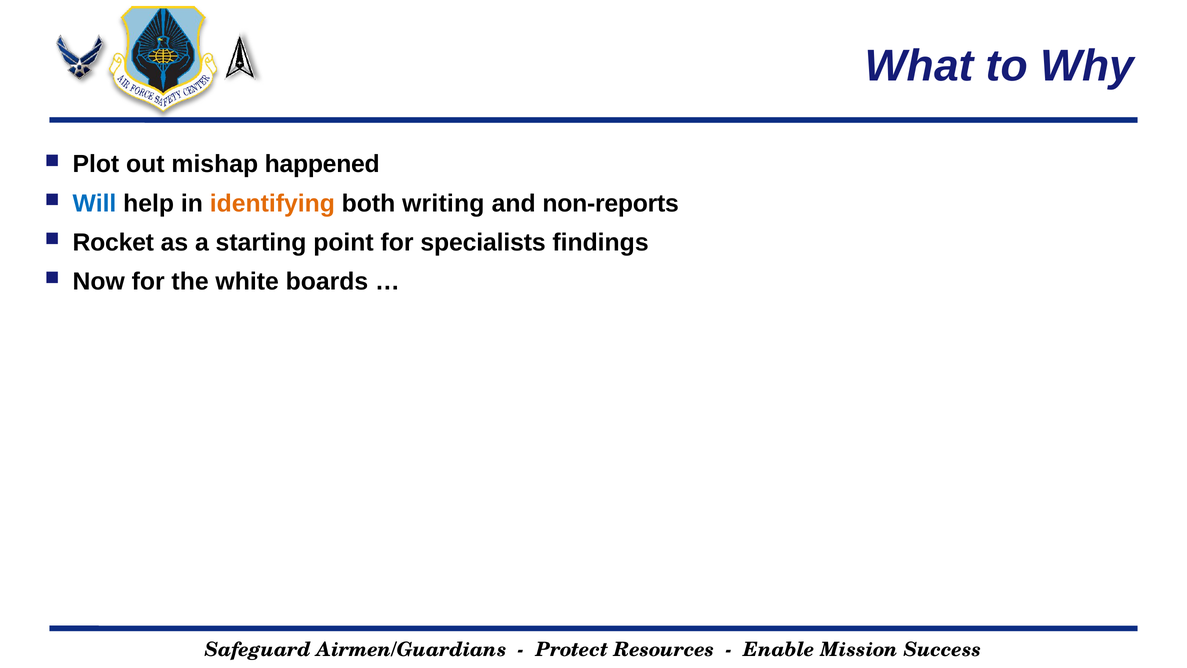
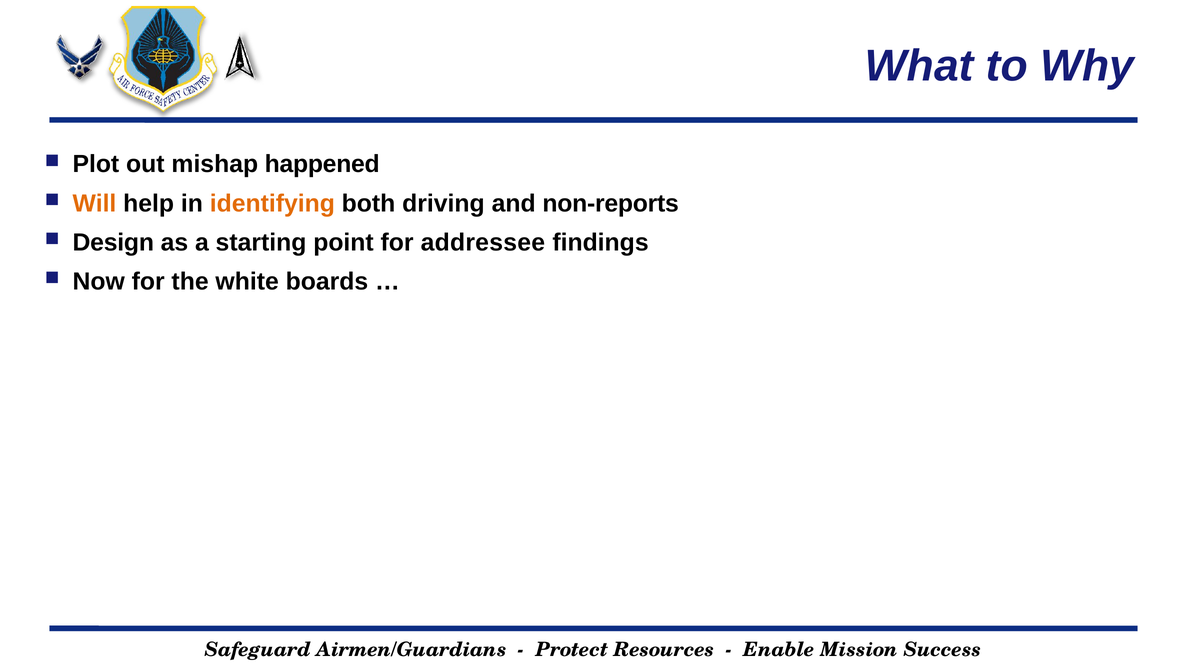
Will colour: blue -> orange (94, 203)
writing: writing -> driving (443, 203)
Rocket: Rocket -> Design (113, 242)
specialists: specialists -> addressee (483, 242)
